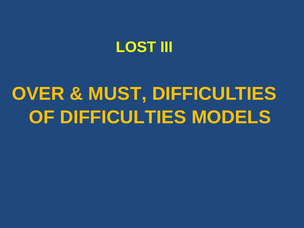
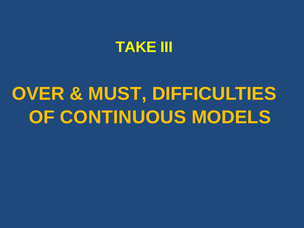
LOST: LOST -> TAKE (136, 47)
OF DIFFICULTIES: DIFFICULTIES -> CONTINUOUS (123, 117)
